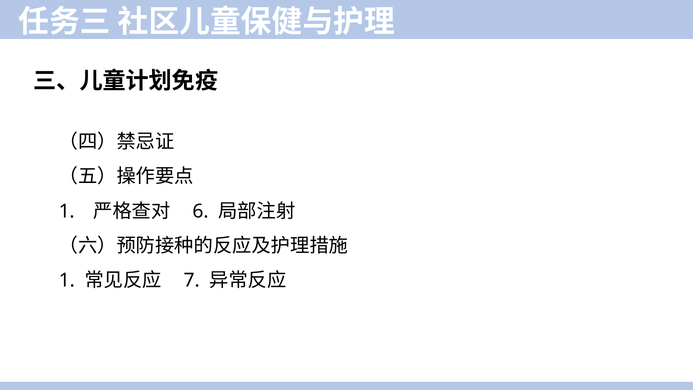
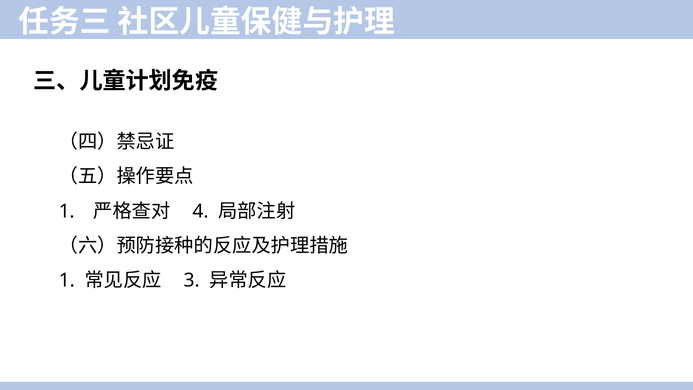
6: 6 -> 4 (200, 211)
7: 7 -> 3 (192, 280)
